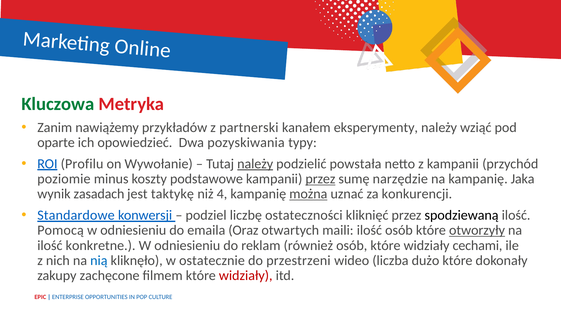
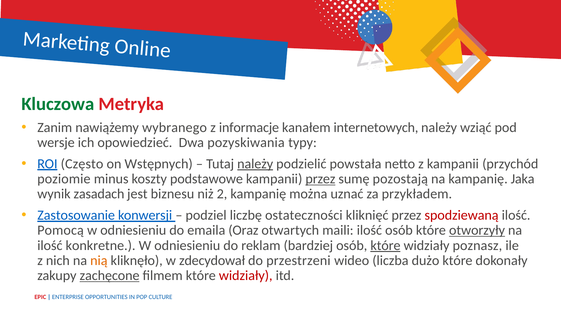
przykładów: przykładów -> wybranego (175, 128)
partnerski: partnerski -> informacje (249, 128)
eksperymenty: eksperymenty -> internetowych (376, 128)
oparte: oparte -> wersje (56, 143)
Profilu: Profilu -> Często (82, 164)
Wywołanie: Wywołanie -> Wstępnych (159, 164)
narzędzie: narzędzie -> pozostają (400, 179)
taktykę: taktykę -> biznesu (172, 194)
4: 4 -> 2 (222, 194)
można underline: present -> none (308, 194)
konkurencji: konkurencji -> przykładem (417, 194)
Standardowe: Standardowe -> Zastosowanie (76, 216)
spodziewaną colour: black -> red (462, 216)
również: również -> bardziej (308, 246)
które underline: none -> present (385, 246)
cechami: cechami -> poznasz (477, 246)
nią colour: blue -> orange (99, 261)
ostatecznie: ostatecznie -> zdecydował (212, 261)
zachęcone underline: none -> present (110, 276)
